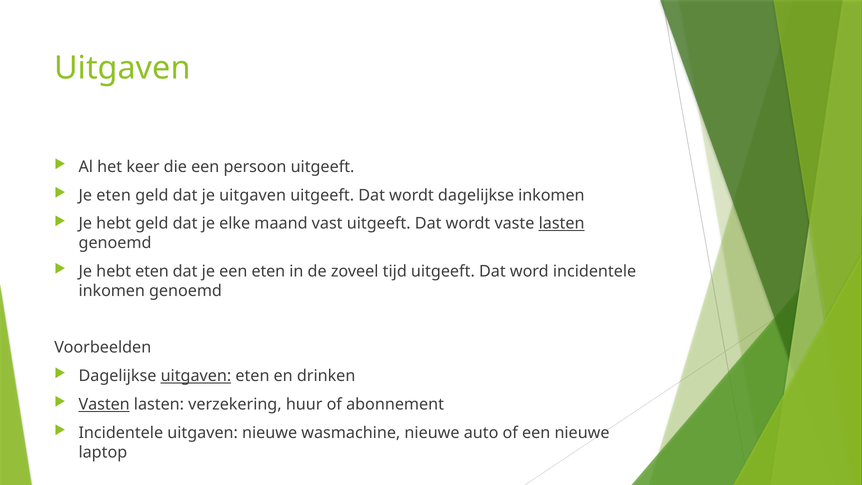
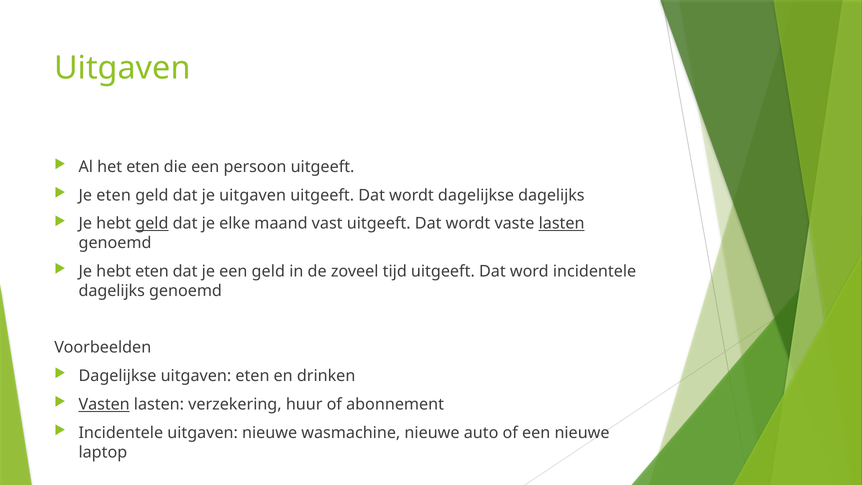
het keer: keer -> eten (143, 167)
dagelijkse inkomen: inkomen -> dagelijks (551, 195)
geld underline: none -> present (152, 224)
een eten: eten -> geld (268, 271)
inkomen: inkomen -> dagelijks (112, 291)
uitgaven underline: present -> none (196, 376)
